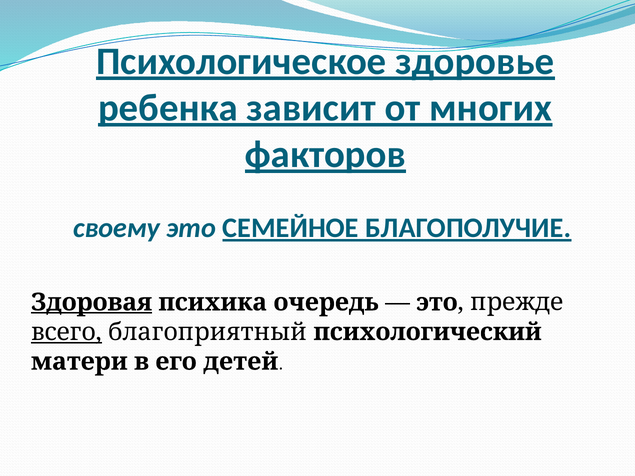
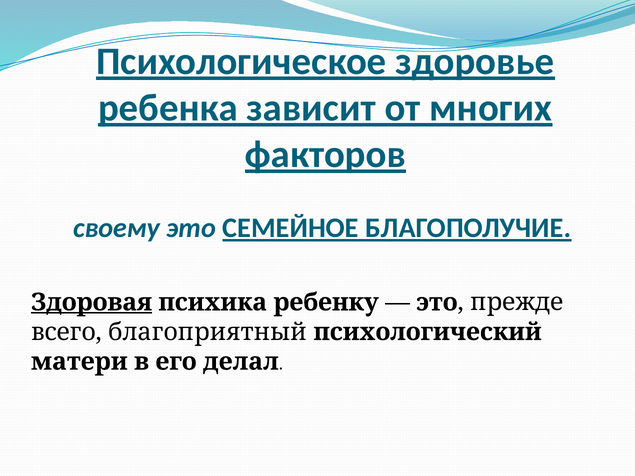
очередь: очередь -> ребенку (326, 302)
всего underline: present -> none (67, 332)
детей: детей -> делал (241, 362)
